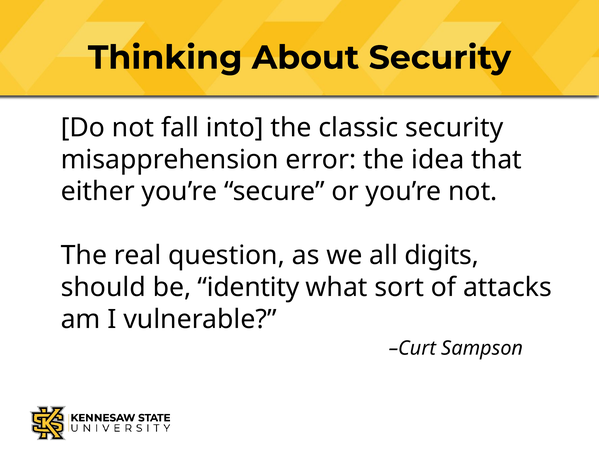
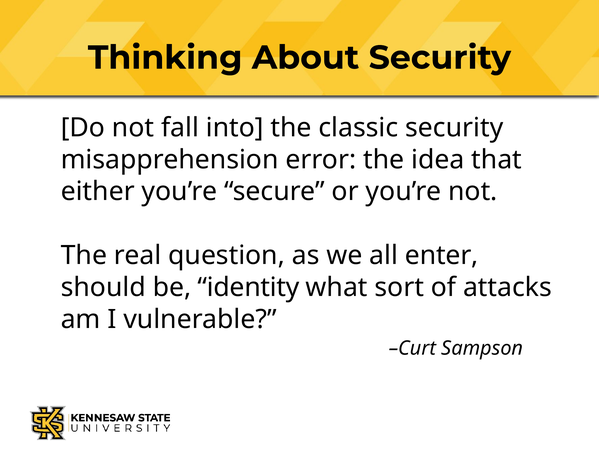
digits: digits -> enter (442, 256)
